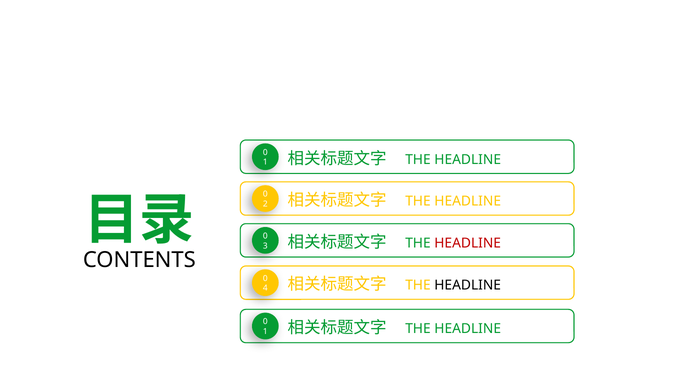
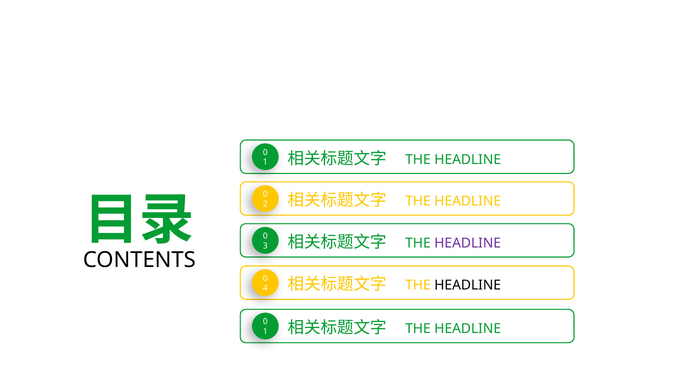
HEADLINE colour: red -> purple (468, 243)
